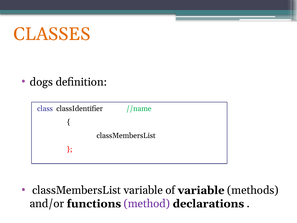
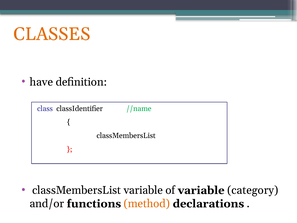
dogs: dogs -> have (41, 82)
methods: methods -> category (253, 190)
method colour: purple -> orange (147, 203)
